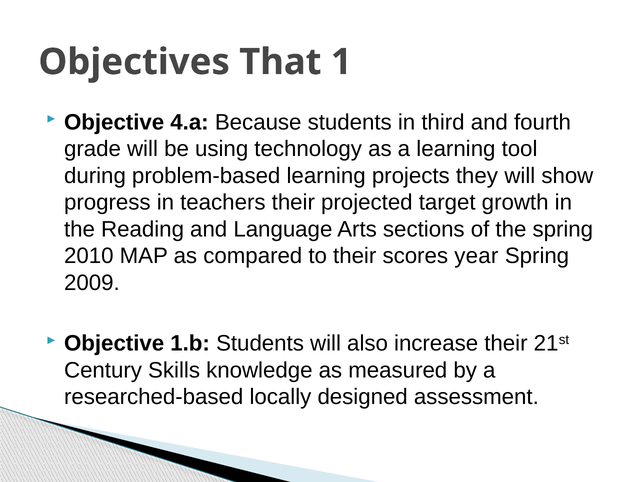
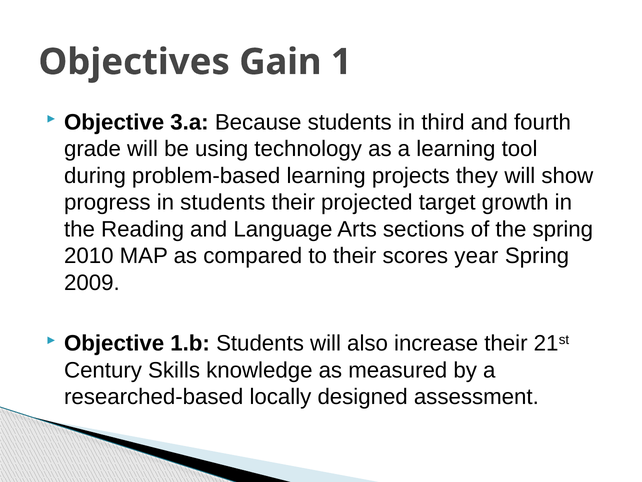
That: That -> Gain (280, 62)
4.a: 4.a -> 3.a (190, 122)
in teachers: teachers -> students (223, 202)
